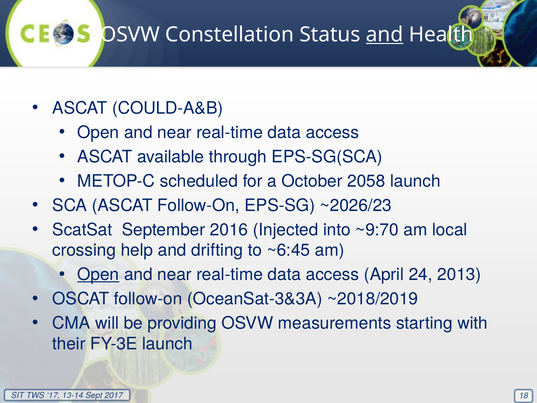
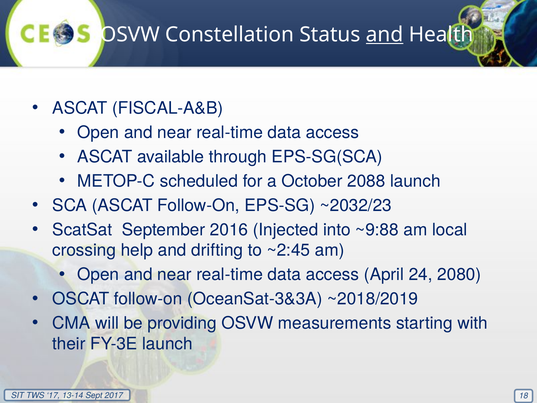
COULD-A&B: COULD-A&B -> FISCAL-A&B (168, 108)
2058: 2058 -> 2088 (366, 181)
~2026/23: ~2026/23 -> ~2032/23 (356, 205)
~9:70: ~9:70 -> ~9:88 (377, 230)
~6:45: ~6:45 -> ~2:45 (288, 250)
Open underline: present -> none (98, 274)
2013: 2013 -> 2080 (459, 274)
